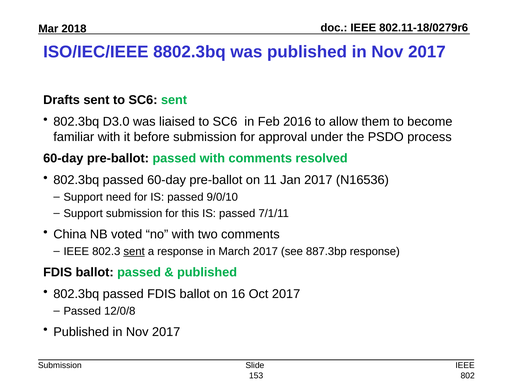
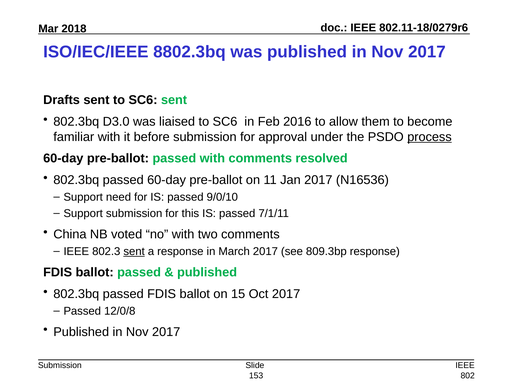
process underline: none -> present (429, 137)
887.3bp: 887.3bp -> 809.3bp (326, 251)
16: 16 -> 15 (238, 294)
